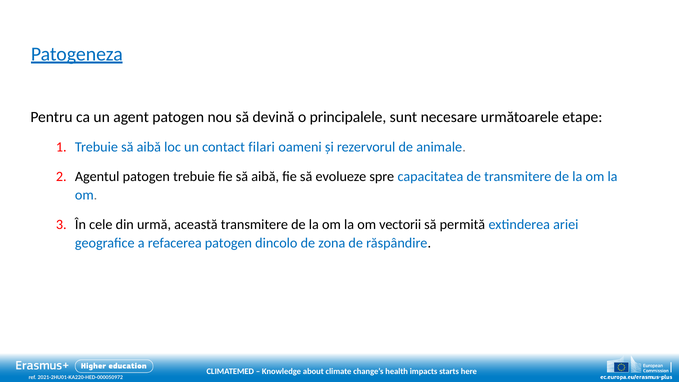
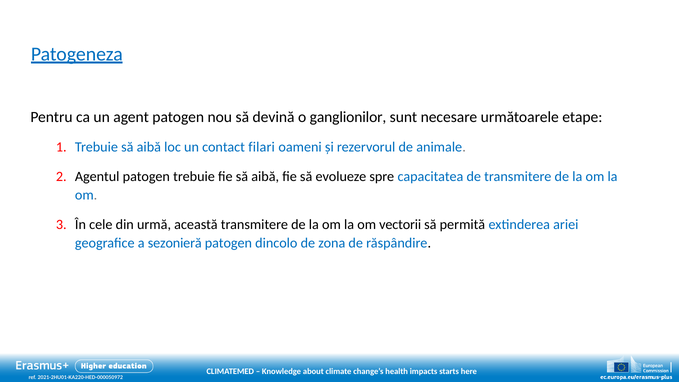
principalele: principalele -> ganglionilor (348, 117)
refacerea: refacerea -> sezonieră (175, 243)
